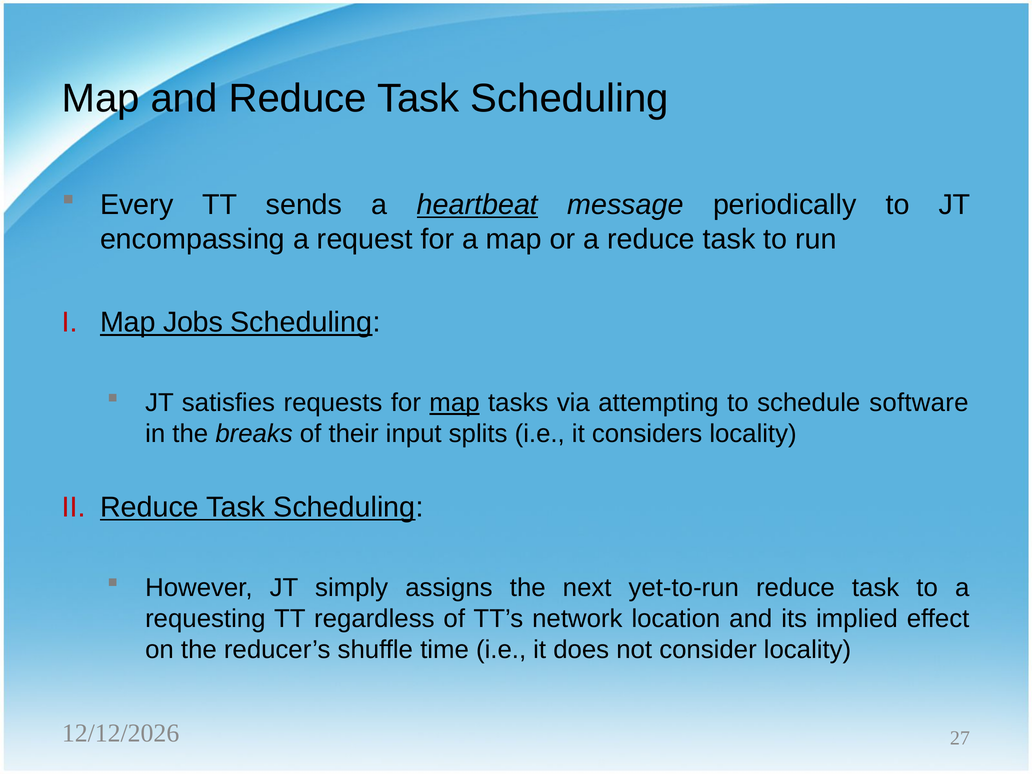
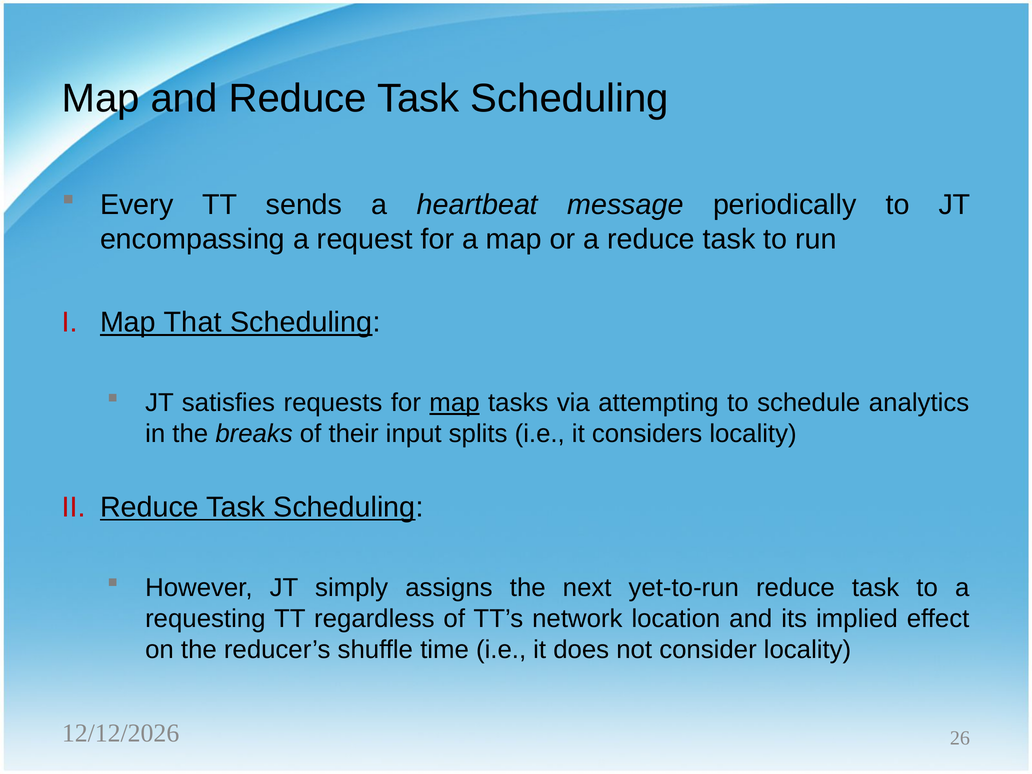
heartbeat underline: present -> none (477, 205)
Jobs: Jobs -> That (193, 322)
software: software -> analytics (919, 403)
27: 27 -> 26 (960, 738)
